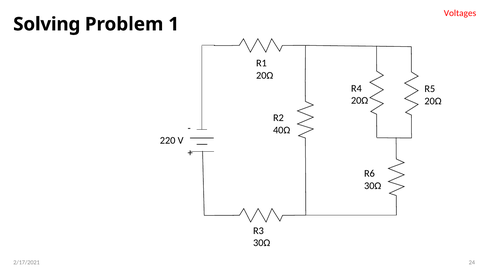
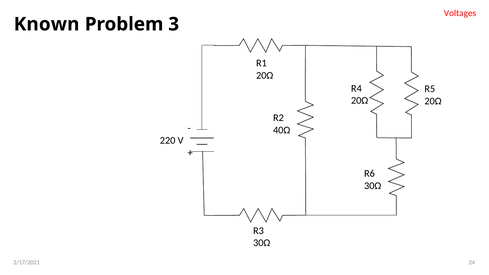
Solving: Solving -> Known (47, 24)
1: 1 -> 3 (174, 24)
